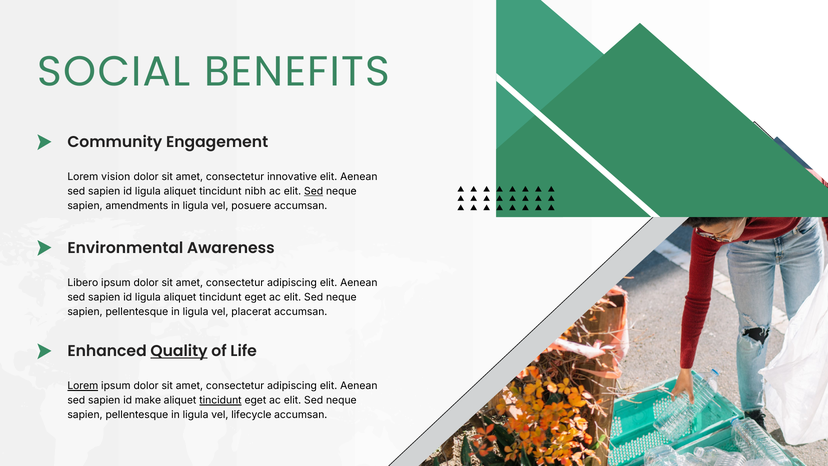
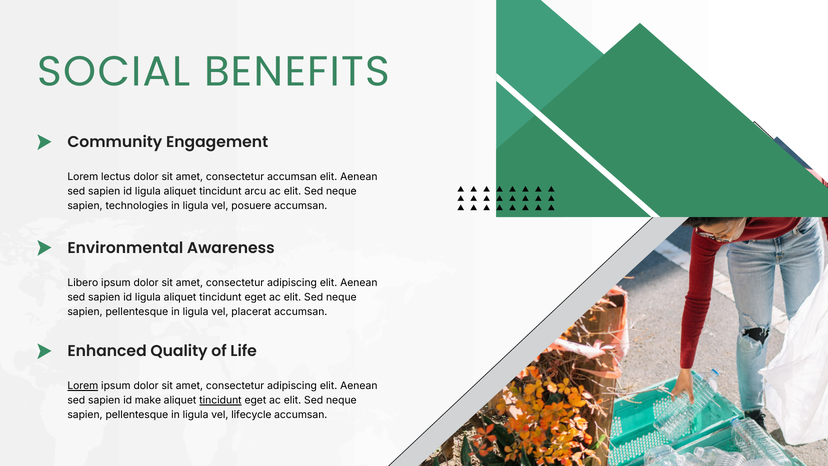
vision: vision -> lectus (116, 177)
consectetur innovative: innovative -> accumsan (292, 177)
nibh: nibh -> arcu (255, 191)
Sed underline: present -> none (314, 191)
amendments: amendments -> technologies (137, 206)
Quality underline: present -> none (179, 351)
